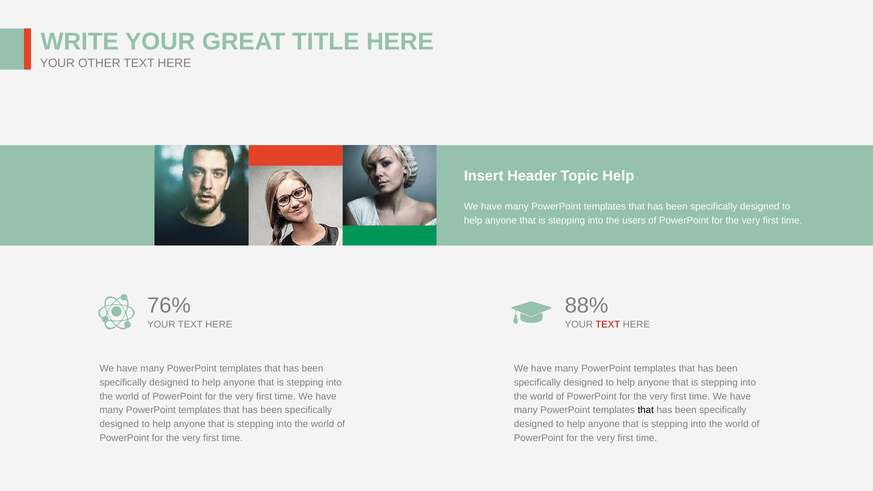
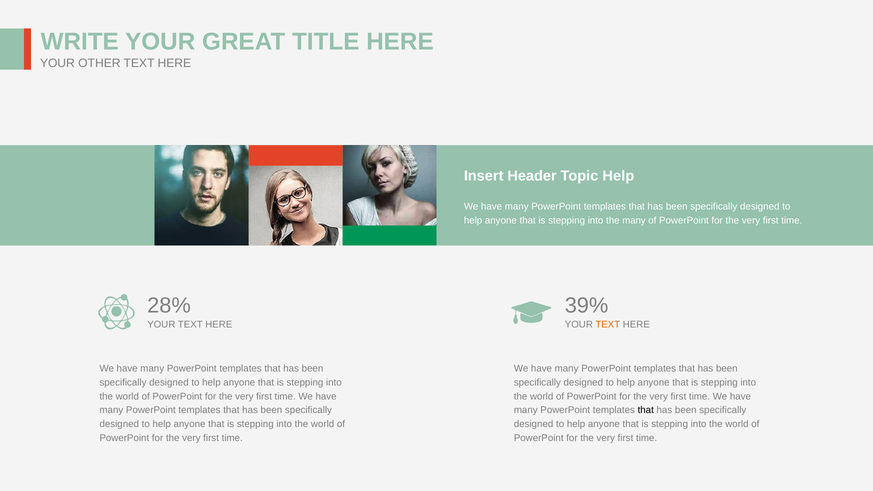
the users: users -> many (634, 220)
76%: 76% -> 28% (169, 306)
88%: 88% -> 39% (587, 306)
TEXT colour: red -> orange (608, 325)
